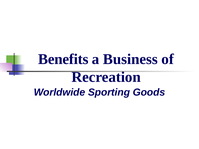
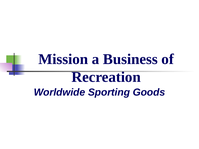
Benefits: Benefits -> Mission (63, 59)
